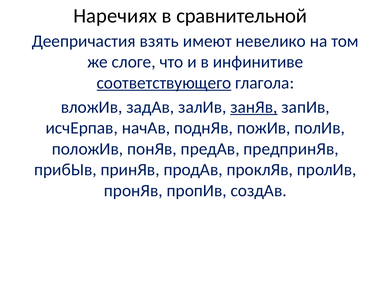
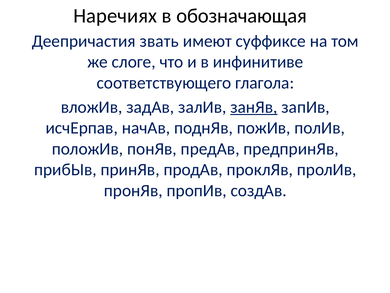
сравнительной: сравнительной -> обозначающая (242, 16)
взять: взять -> звать (159, 41)
невелико: невелико -> суффиксе (271, 41)
соответствующего underline: present -> none (164, 83)
